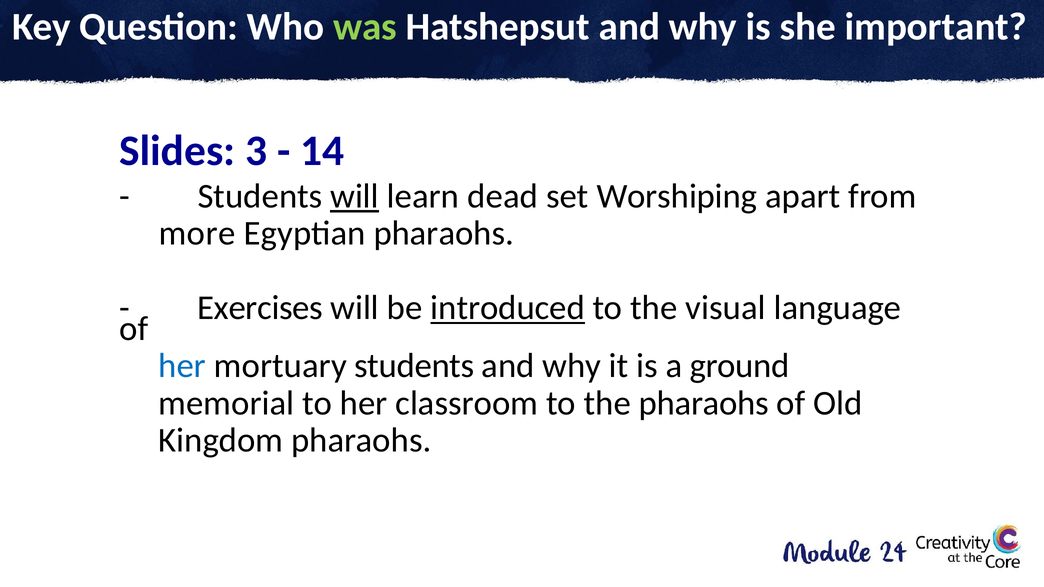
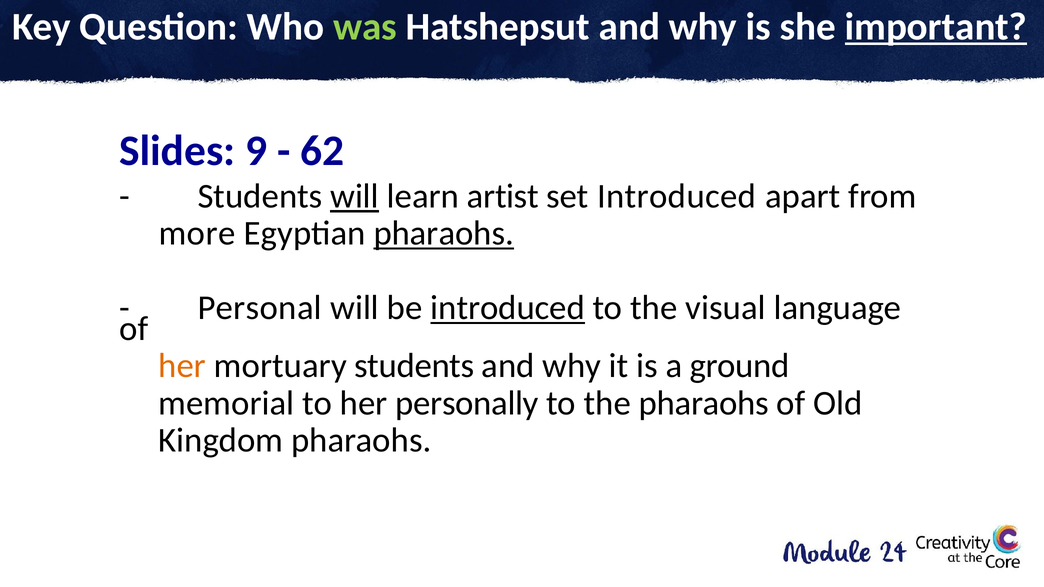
important underline: none -> present (936, 27)
3: 3 -> 9 (256, 151)
14: 14 -> 62 (322, 151)
dead: dead -> artist (503, 196)
set Worshiping: Worshiping -> Introduced (677, 196)
pharaohs underline: none -> present (444, 234)
Exercises: Exercises -> Personal (260, 308)
her colour: blue -> orange (182, 366)
classroom: classroom -> personally (467, 403)
